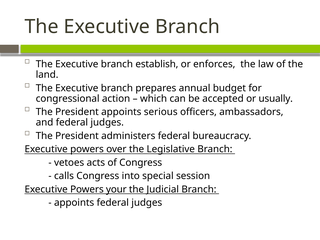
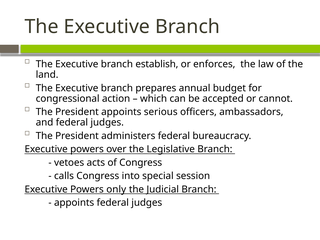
usually: usually -> cannot (276, 99)
your: your -> only (116, 189)
